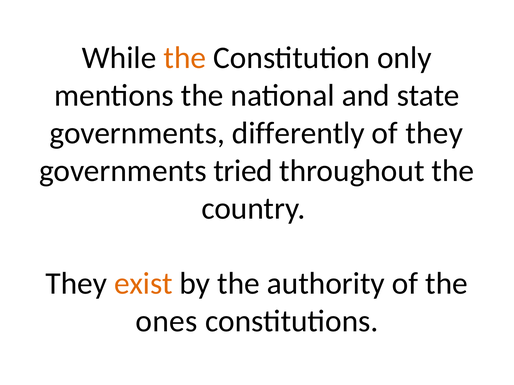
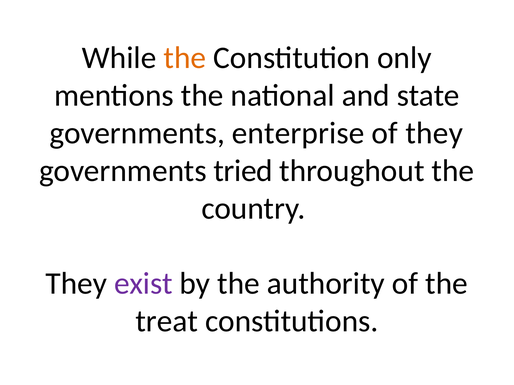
differently: differently -> enterprise (298, 133)
exist colour: orange -> purple (143, 284)
ones: ones -> treat (167, 322)
